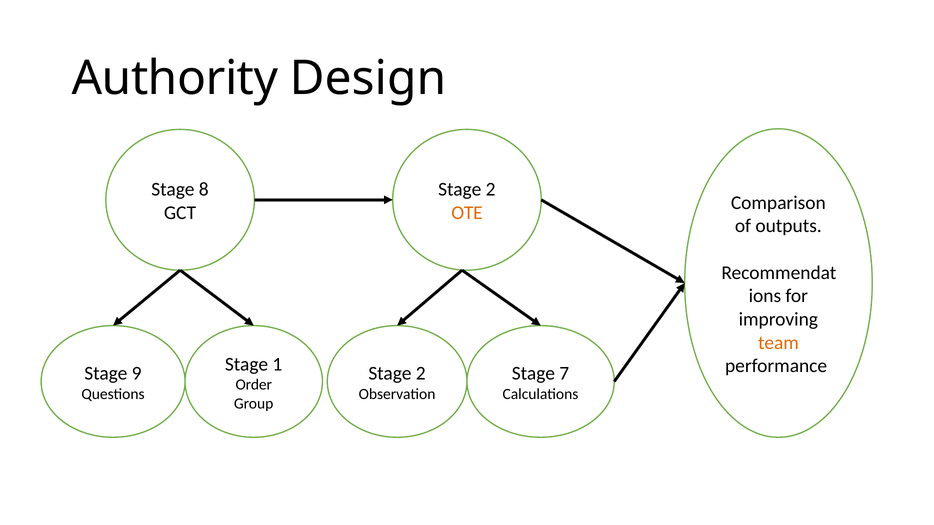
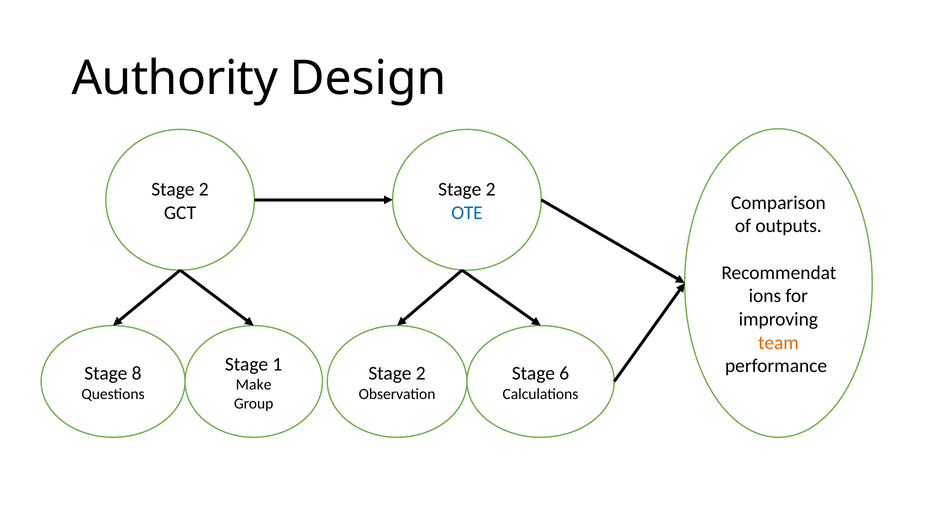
8: 8 -> 2 (204, 190)
OTE colour: orange -> blue (467, 213)
9: 9 -> 8 (137, 374)
7: 7 -> 6 (564, 374)
Order: Order -> Make (254, 385)
